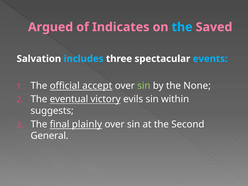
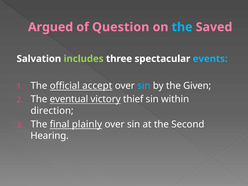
Indicates: Indicates -> Question (121, 27)
includes colour: light blue -> light green (84, 59)
sin colour: light green -> light blue (144, 86)
None: None -> Given (197, 86)
evils: evils -> thief (133, 99)
suggests: suggests -> direction (52, 111)
General: General -> Hearing (50, 136)
